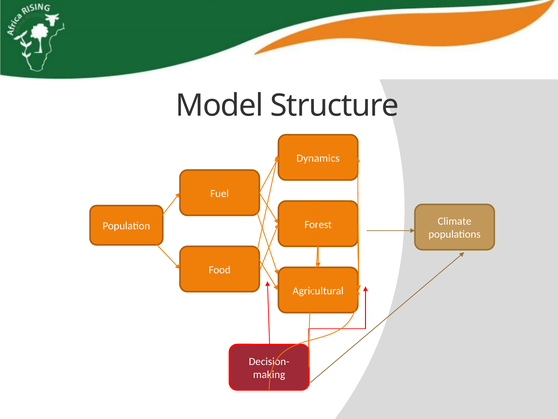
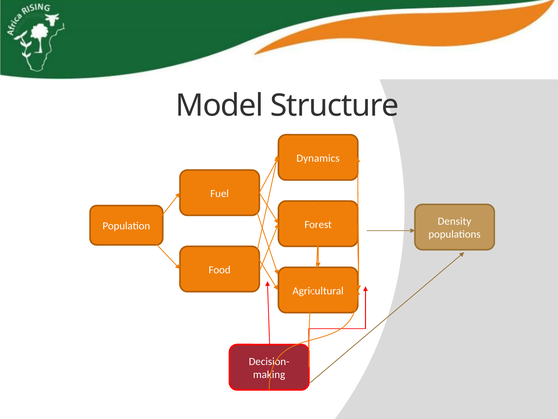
Climate: Climate -> Density (455, 221)
